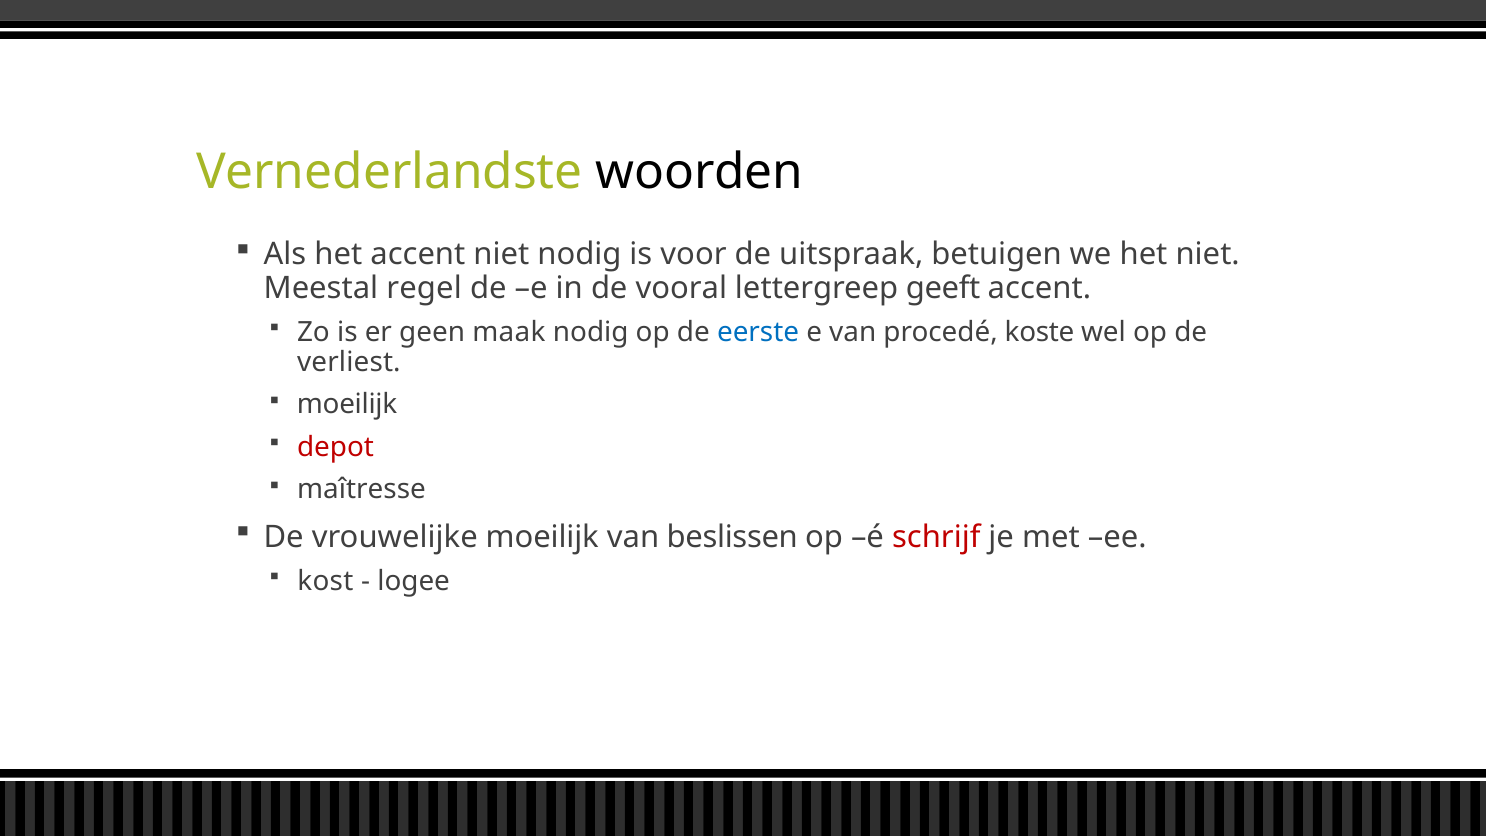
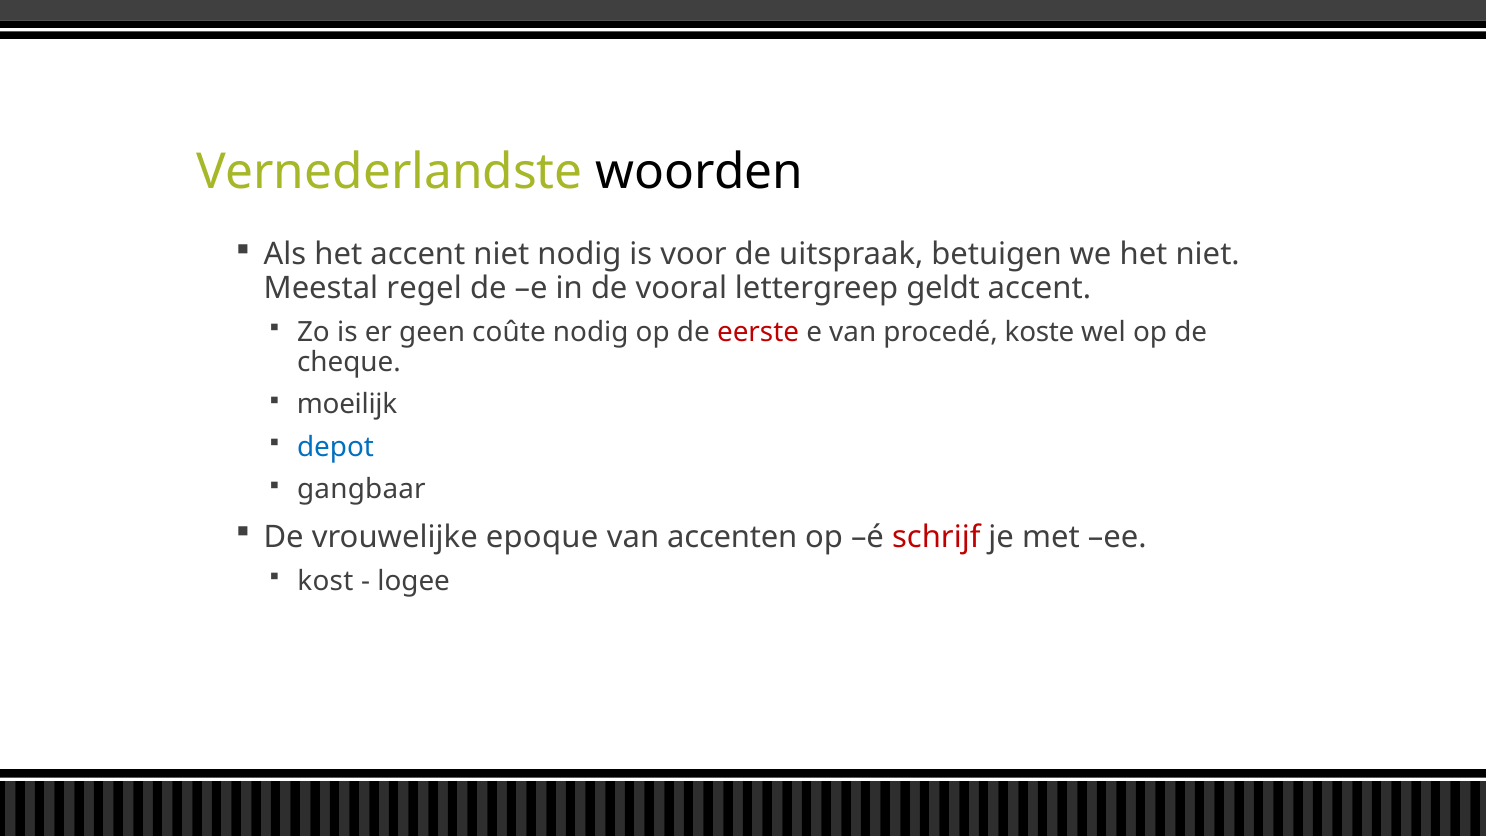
geeft: geeft -> geldt (943, 288)
maak: maak -> coûte (509, 332)
eerste colour: blue -> red (758, 332)
verliest: verliest -> cheque (349, 362)
depot colour: red -> blue (336, 447)
maîtresse: maîtresse -> gangbaar (361, 490)
vrouwelijke moeilijk: moeilijk -> epoque (542, 537)
beslissen: beslissen -> accenten (732, 537)
